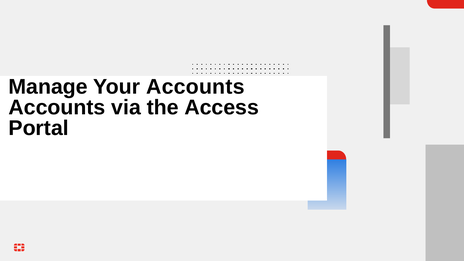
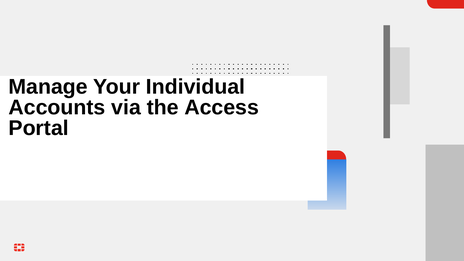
Your Accounts: Accounts -> Individual (196, 87)
